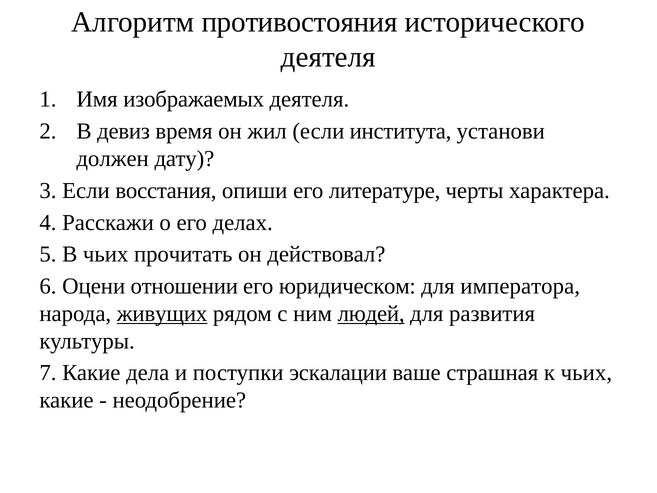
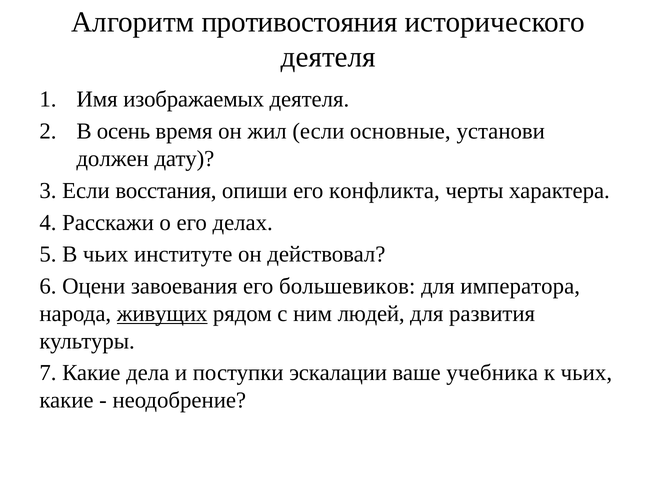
девиз: девиз -> осень (124, 131)
института: института -> основные (400, 131)
литературе: литературе -> конфликта (384, 190)
прочитать: прочитать -> институте (183, 254)
отношении: отношении -> завоевания (184, 286)
юридическом: юридическом -> большевиков (347, 286)
людей underline: present -> none (371, 313)
страшная: страшная -> учебника (492, 373)
